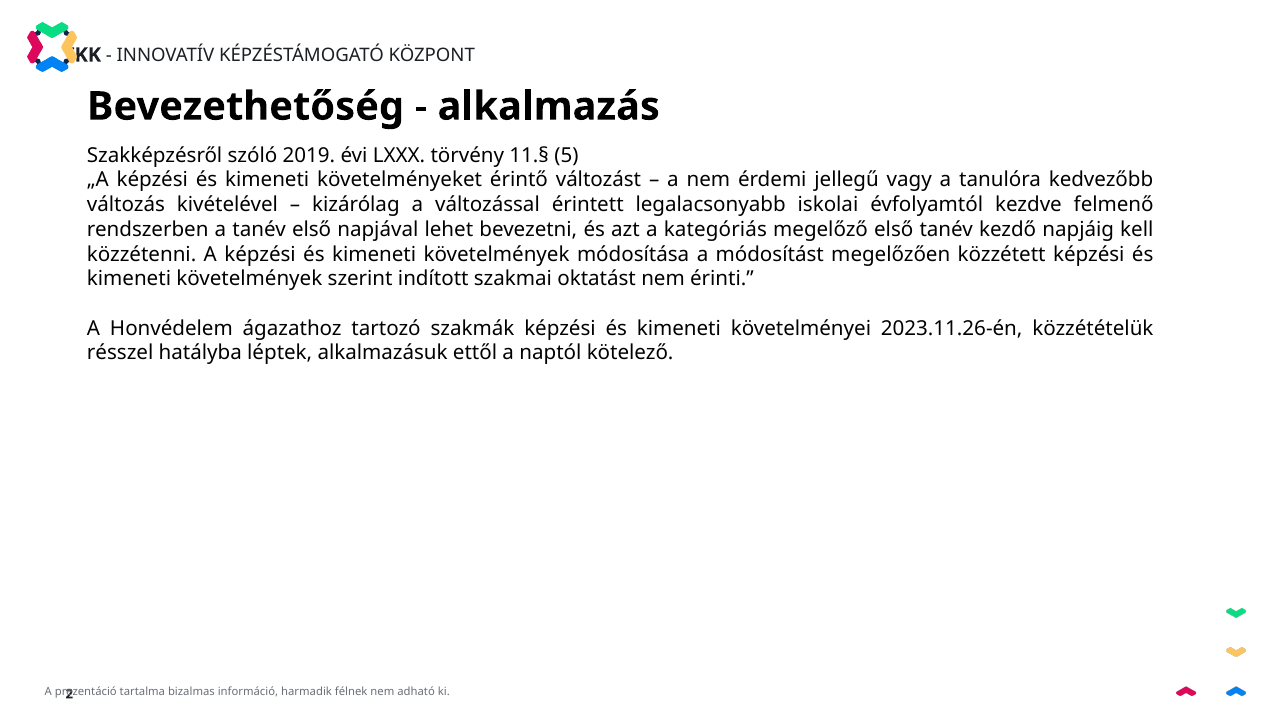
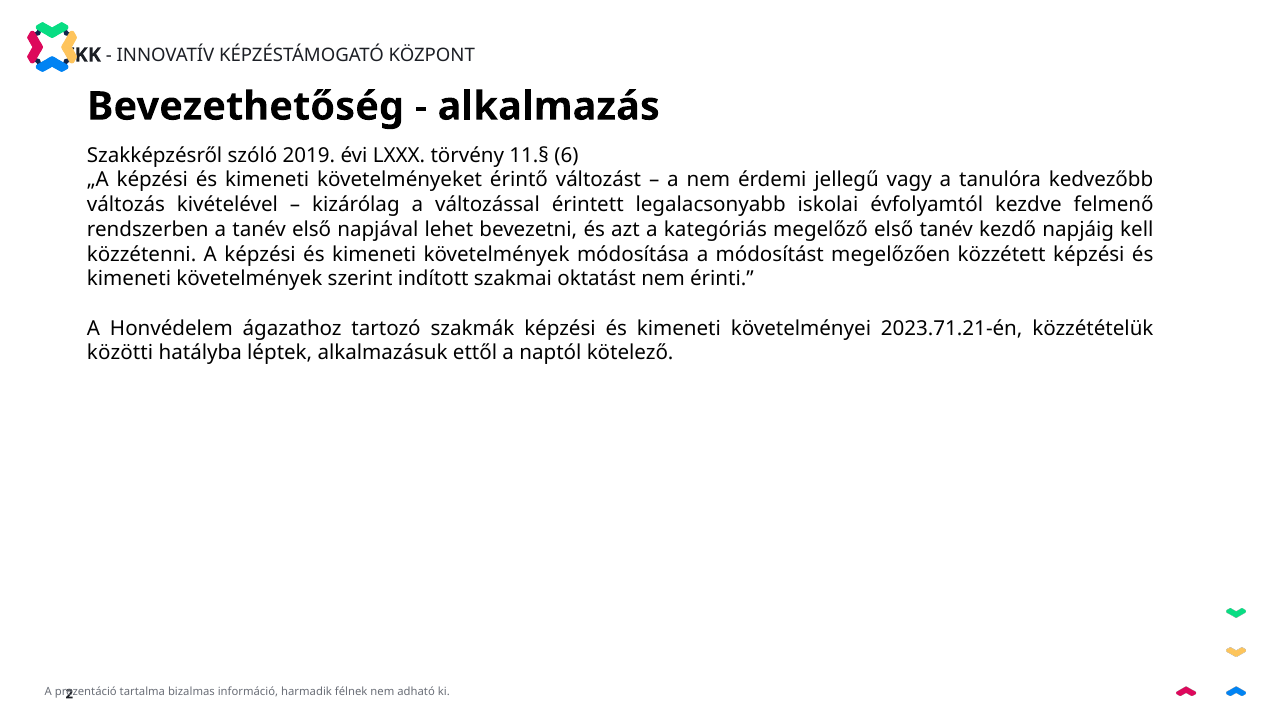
5: 5 -> 6 (566, 155)
2023.11.26-én: 2023.11.26-én -> 2023.71.21-én (952, 328)
résszel: résszel -> közötti (120, 353)
